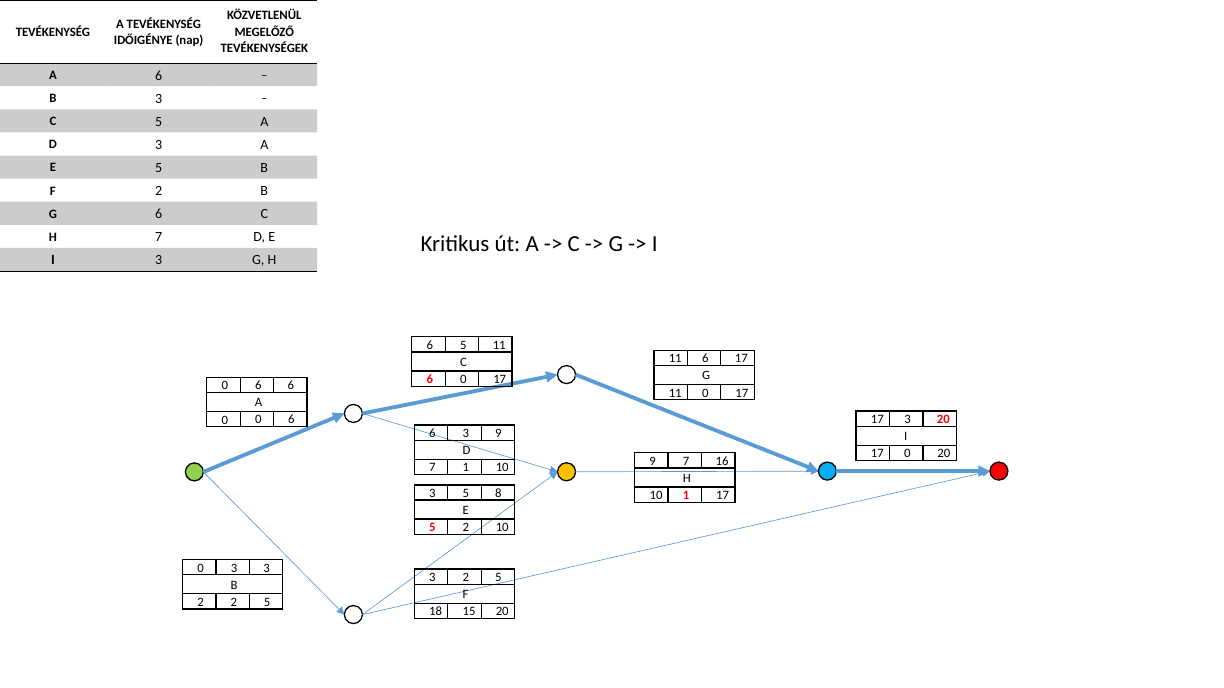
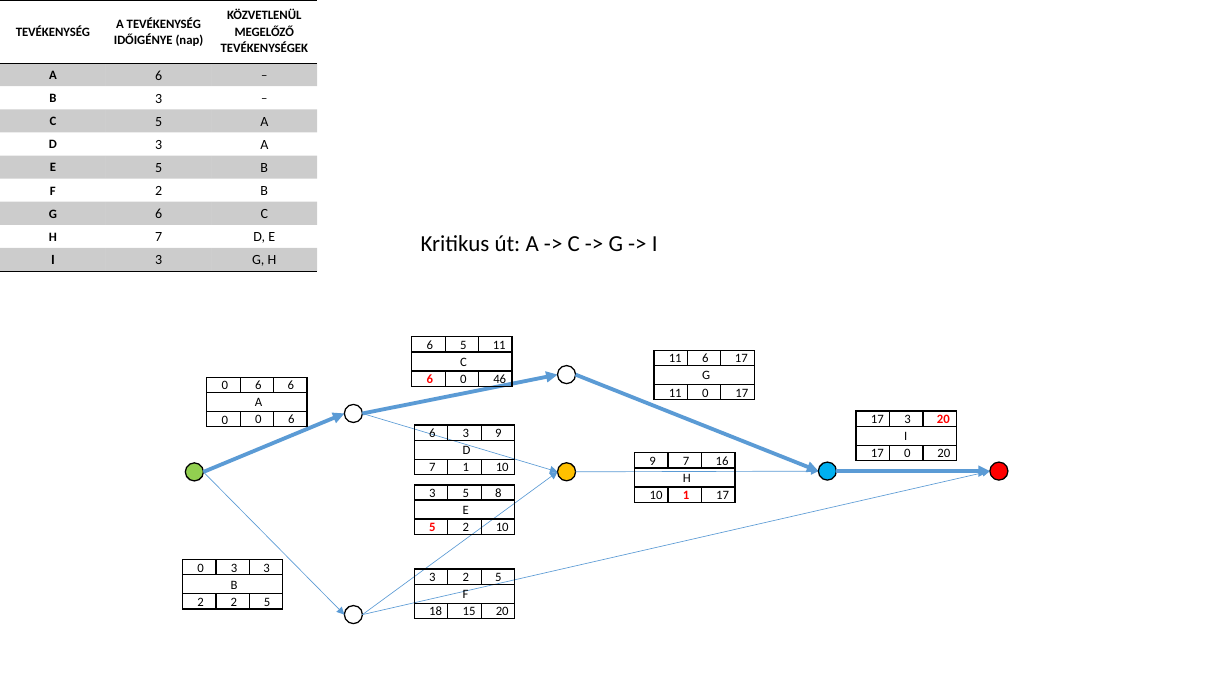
6 0 17: 17 -> 46 (500, 380)
